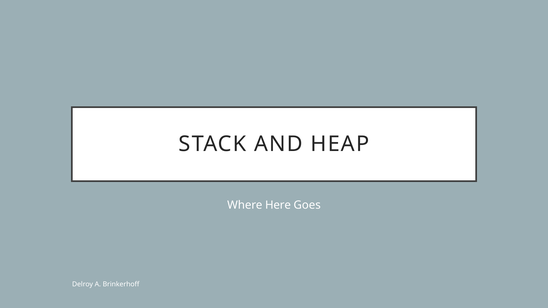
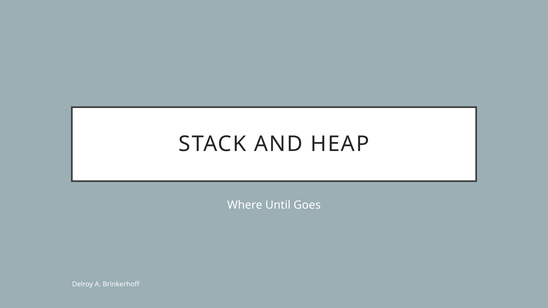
Here: Here -> Until (278, 205)
